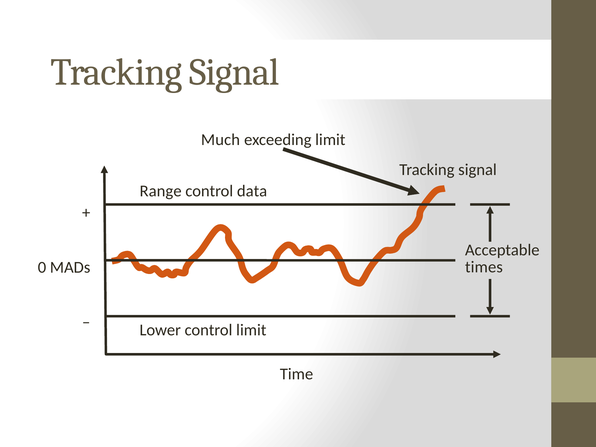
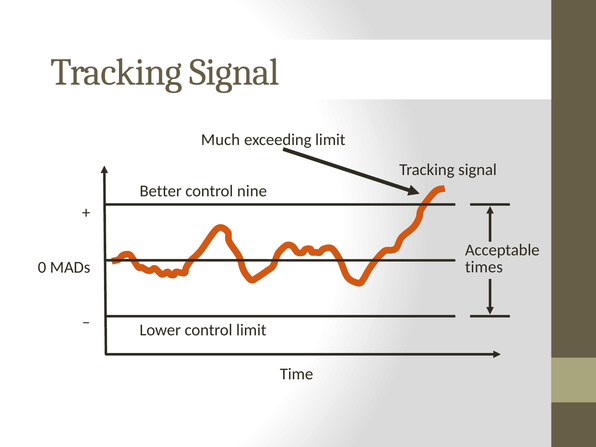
Range: Range -> Better (161, 191)
data: data -> nine (252, 191)
